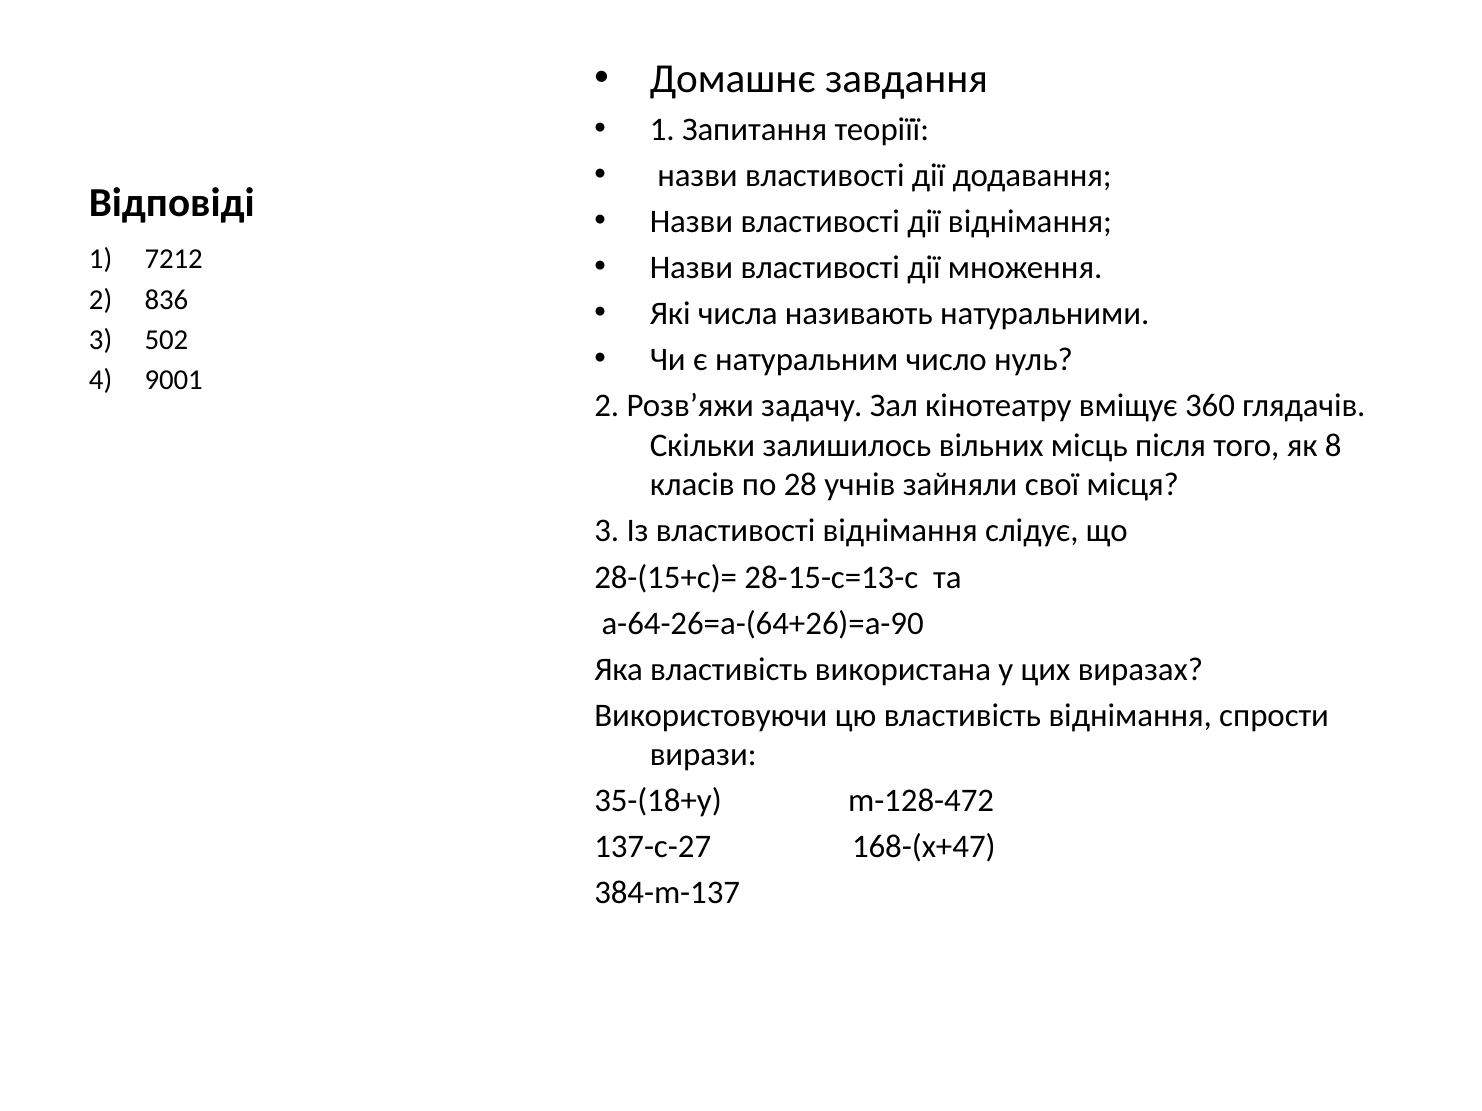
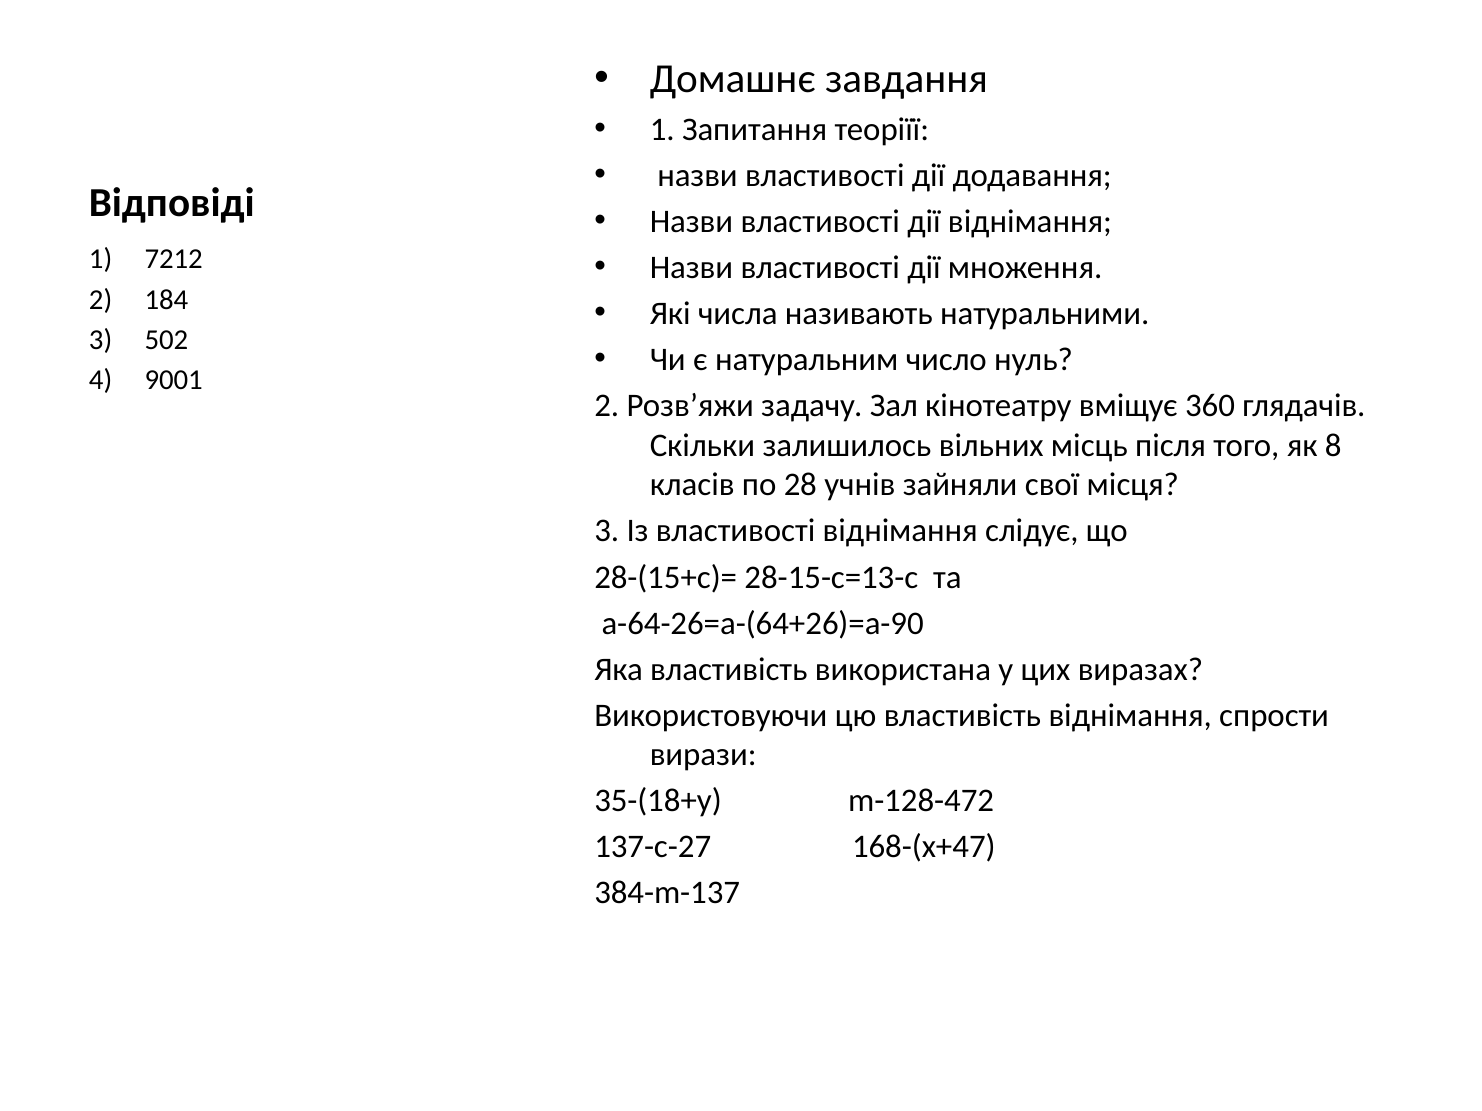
836: 836 -> 184 (166, 300)
